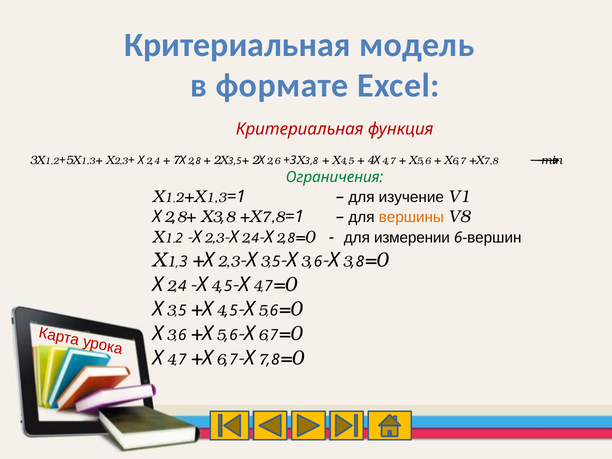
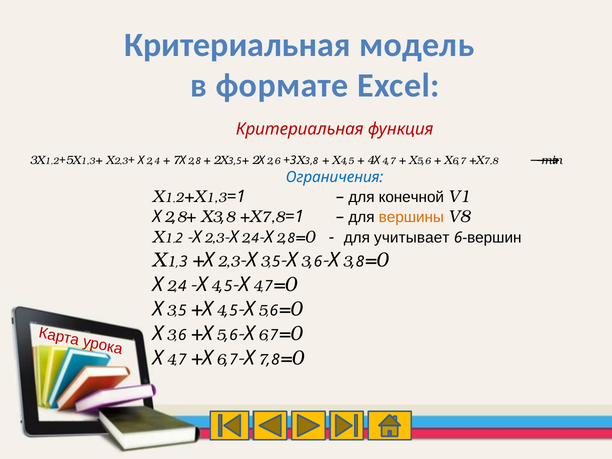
Ограничения colour: green -> blue (335, 177)
изучение: изучение -> конечной (411, 197)
измерении: измерении -> учитывает (412, 238)
